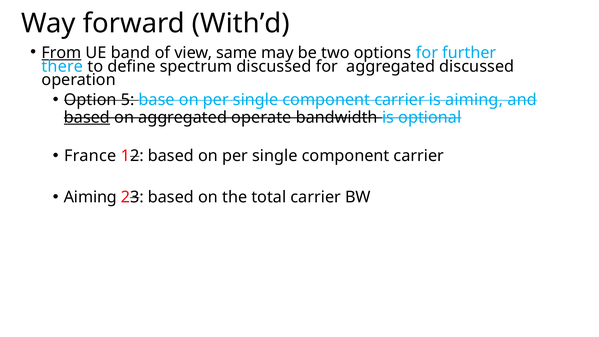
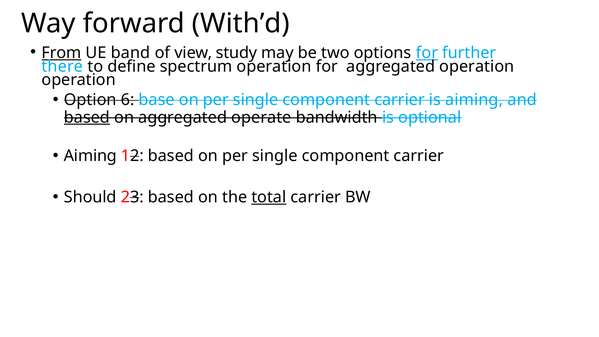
same: same -> study (237, 53)
for underline: none -> present (427, 53)
spectrum discussed: discussed -> operation (274, 66)
aggregated discussed: discussed -> operation (477, 66)
5: 5 -> 6 (128, 100)
France: France -> Aiming (90, 156)
Aiming: Aiming -> Should (90, 197)
total underline: none -> present (269, 197)
